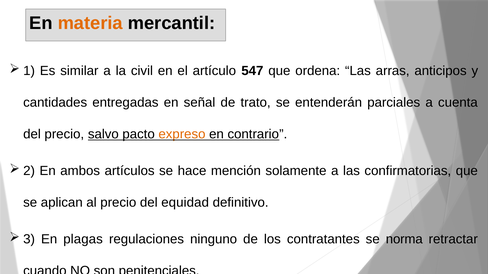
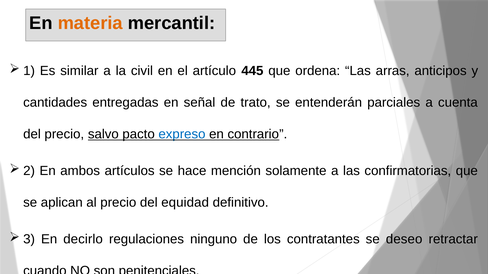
547: 547 -> 445 (252, 71)
expreso colour: orange -> blue (182, 134)
plagas: plagas -> decirlo (83, 240)
norma: norma -> deseo (404, 240)
